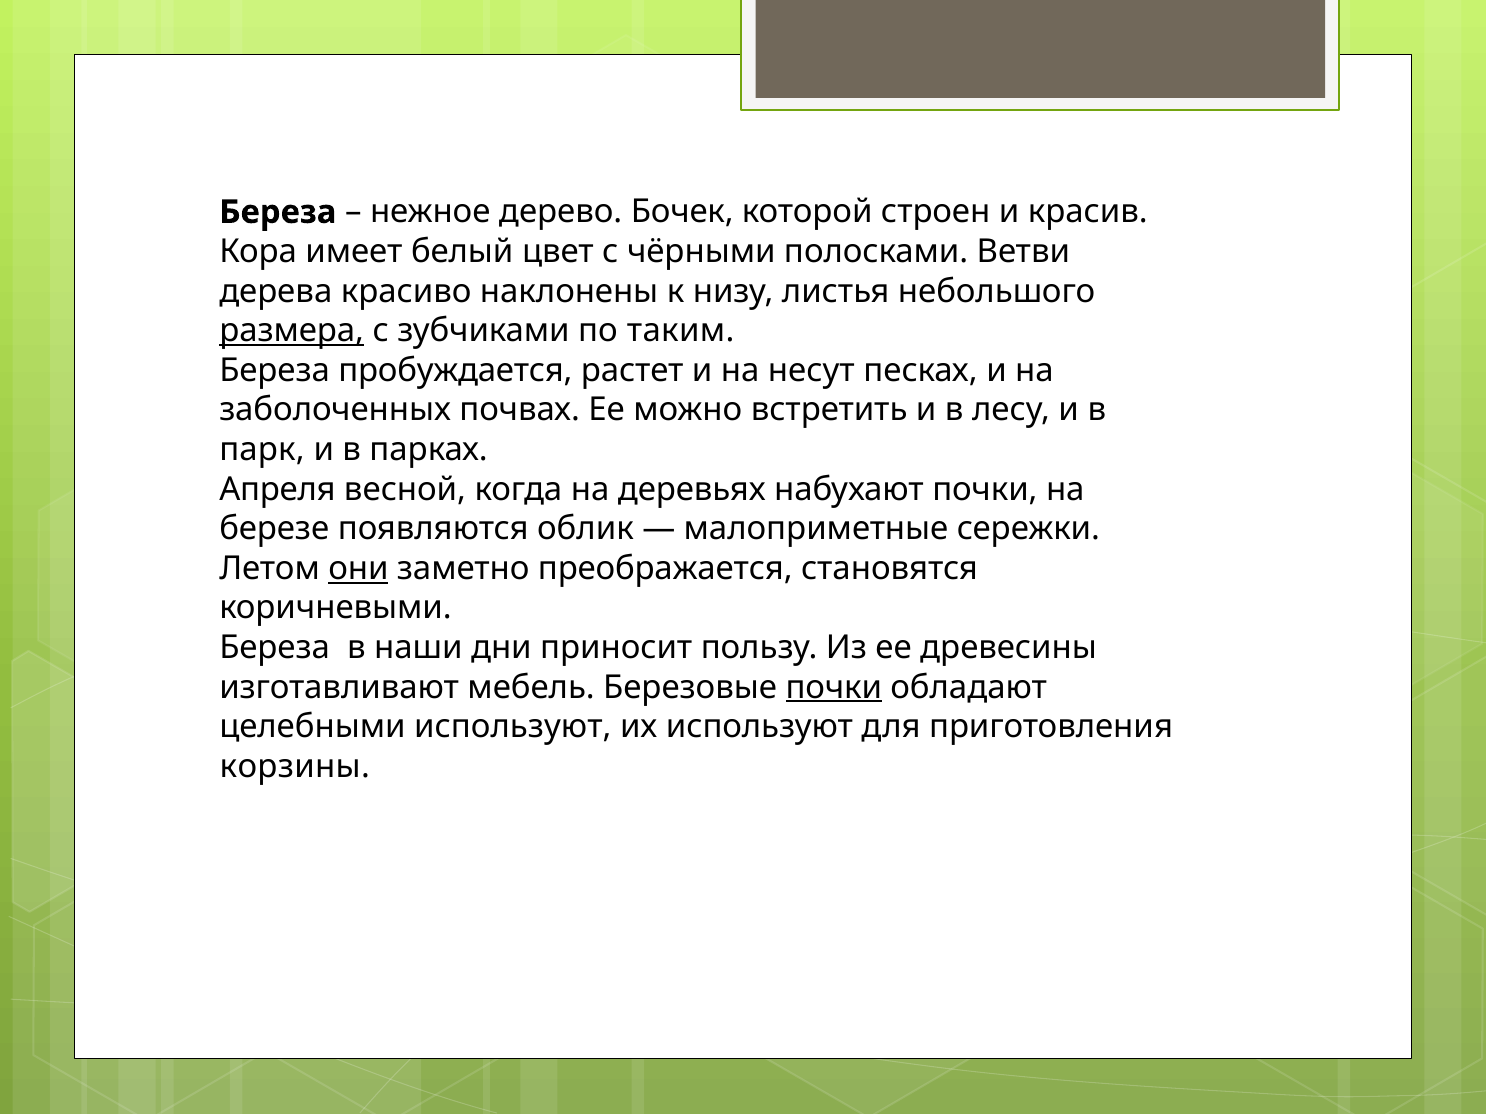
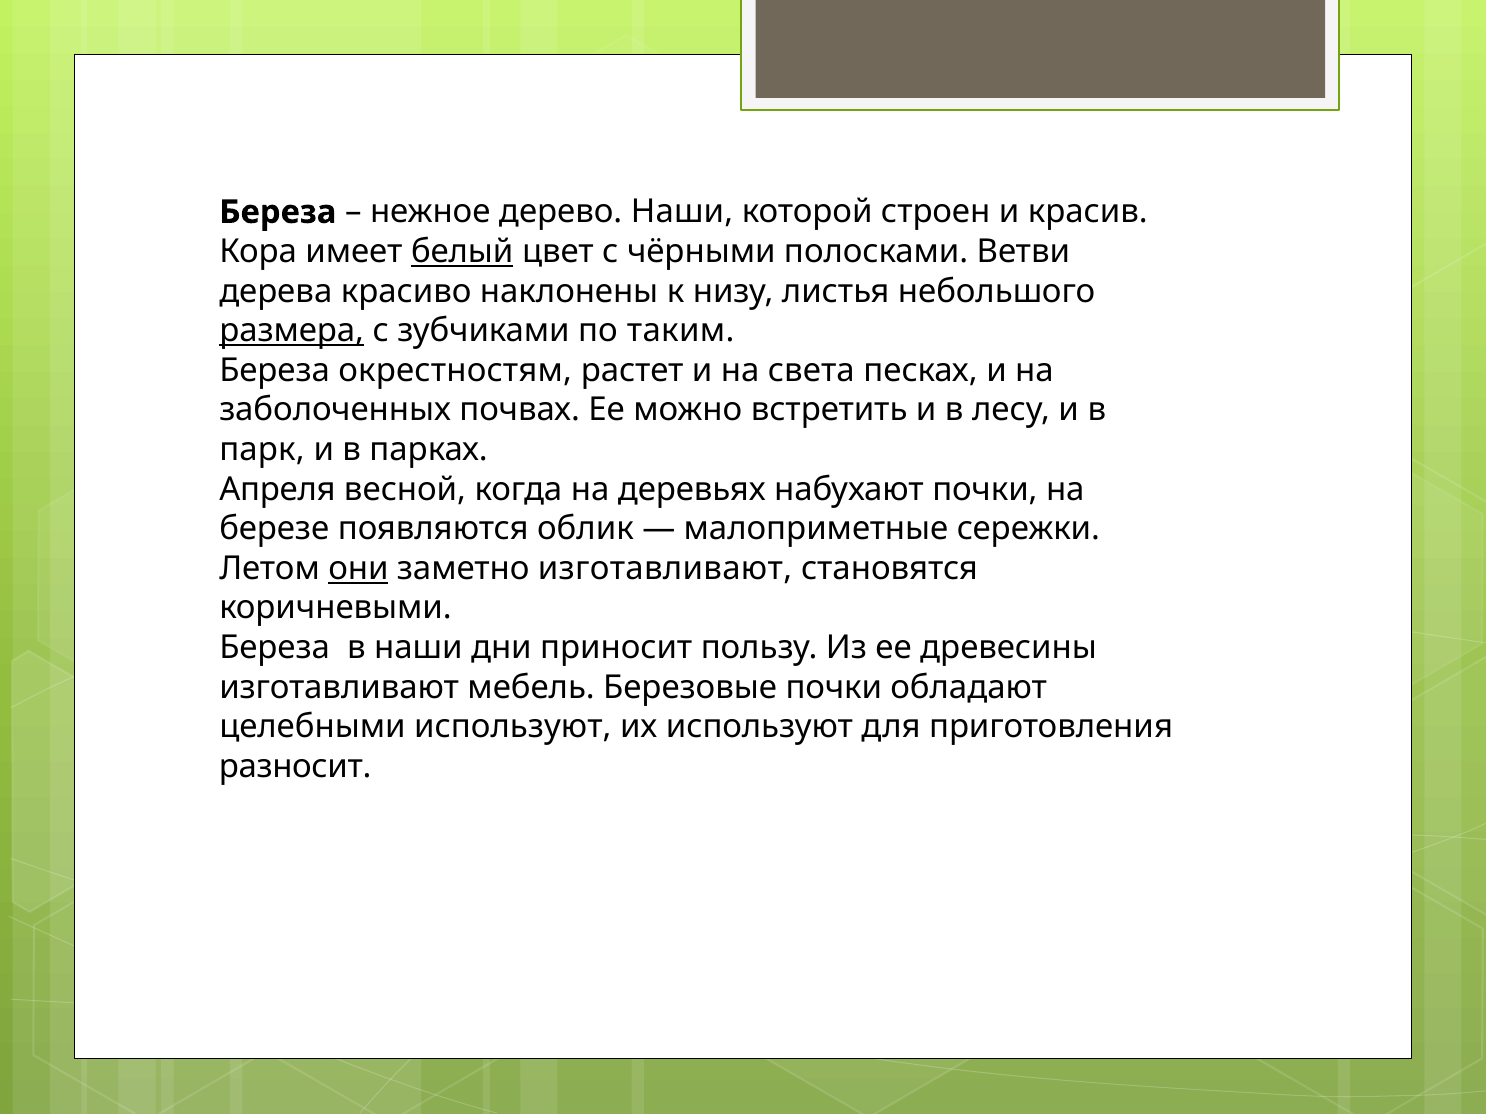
дерево Бочек: Бочек -> Наши (682, 212)
белый underline: none -> present (462, 252)
пробуждается: пробуждается -> окрестностям (455, 371)
несут: несут -> света (811, 371)
заметно преображается: преображается -> изготавливают (665, 569)
почки underline: present -> none (834, 687)
корзины: корзины -> разносит (295, 767)
